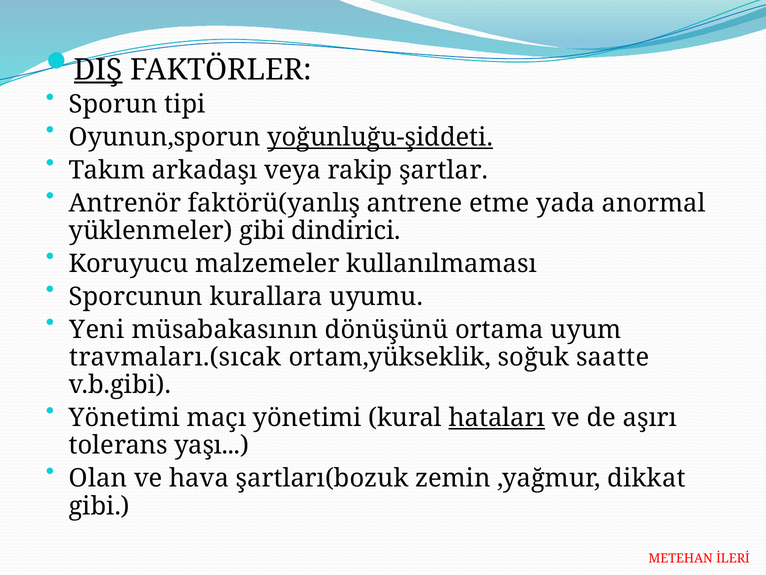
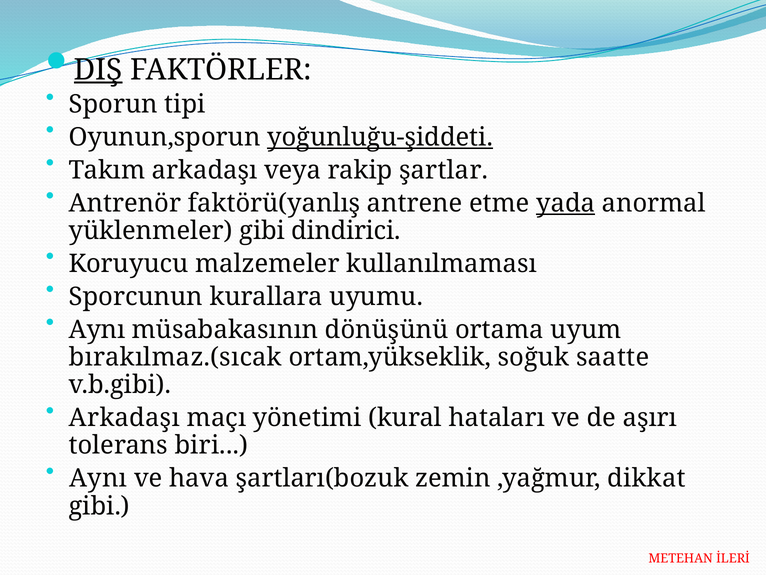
yada underline: none -> present (566, 203)
Yeni: Yeni -> Aynı (97, 330)
travmaları.(sıcak: travmaları.(sıcak -> bırakılmaz.(sıcak (175, 357)
Yönetimi: Yönetimi -> Arkadaşı (124, 418)
hataları underline: present -> none (497, 418)
yaşı: yaşı -> biri (211, 445)
Olan: Olan -> Aynı (98, 478)
